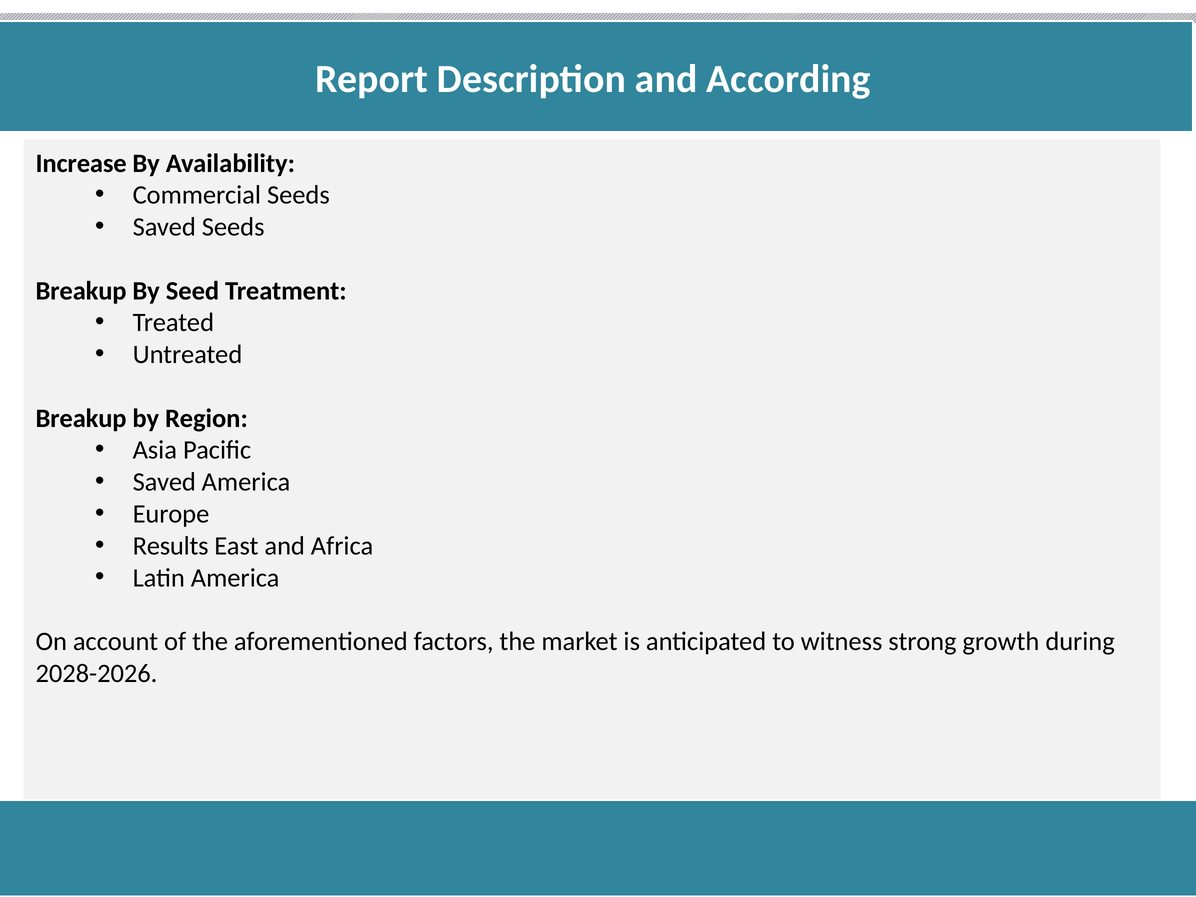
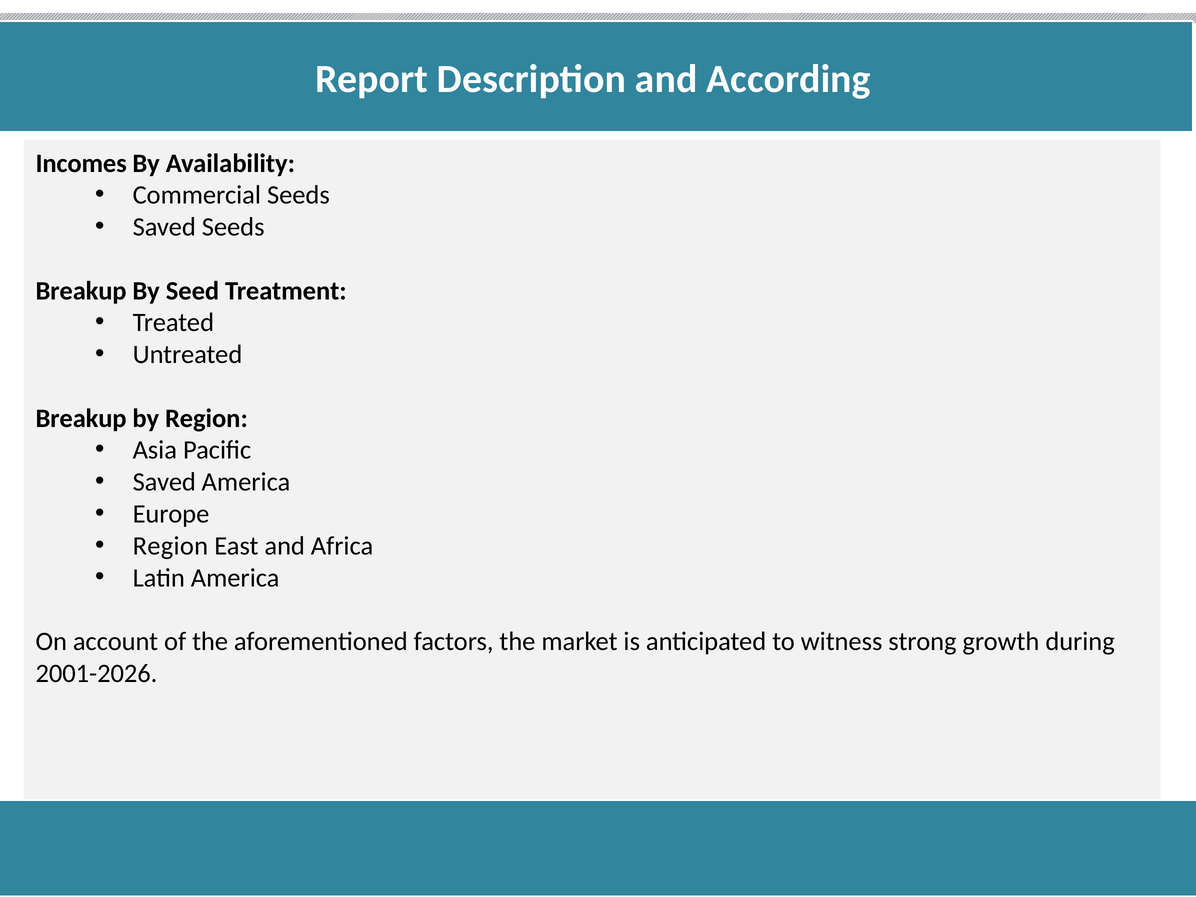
Increase: Increase -> Incomes (81, 163)
Results: Results -> Region (170, 546)
2028-2026: 2028-2026 -> 2001-2026 (96, 673)
